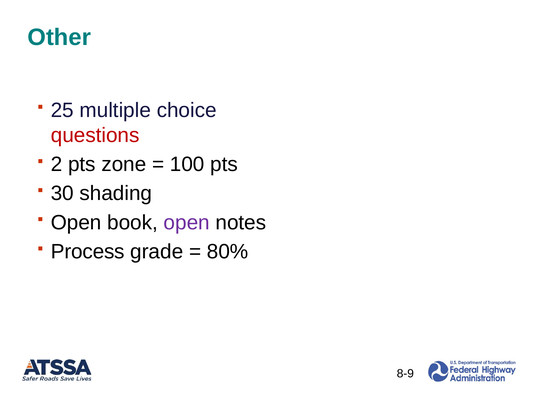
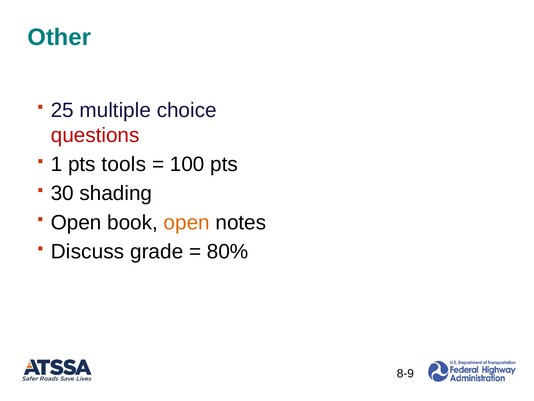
2: 2 -> 1 (57, 164)
zone: zone -> tools (124, 164)
open colour: purple -> orange (187, 222)
Process: Process -> Discuss (88, 251)
